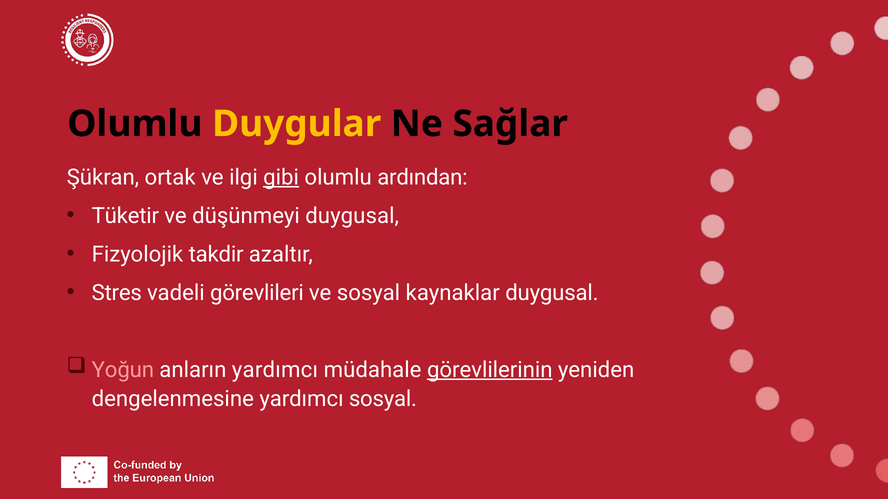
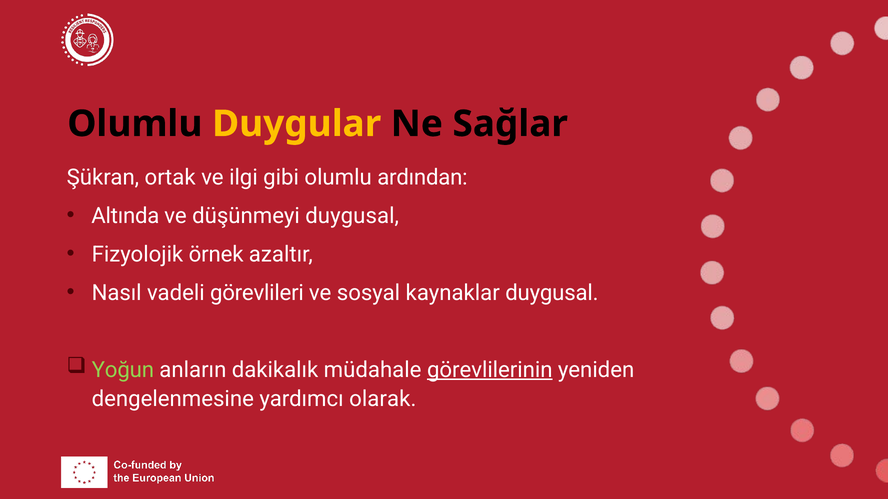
gibi underline: present -> none (281, 177)
Tüketir: Tüketir -> Altında (125, 216)
takdir: takdir -> örnek (216, 254)
Stres: Stres -> Nasıl (117, 293)
Yoğun colour: pink -> light green (123, 370)
anların yardımcı: yardımcı -> dakikalık (275, 370)
yardımcı sosyal: sosyal -> olarak (383, 399)
